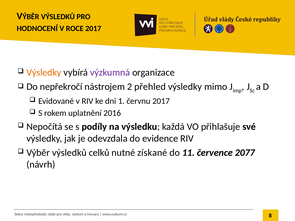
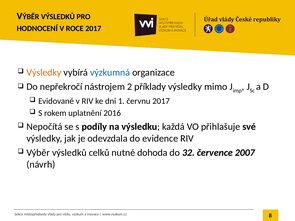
výzkumná colour: purple -> blue (110, 73)
přehled: přehled -> příklady (150, 87)
získané: získané -> dohoda (152, 153)
11: 11 -> 32 (188, 153)
2077: 2077 -> 2007 (245, 153)
